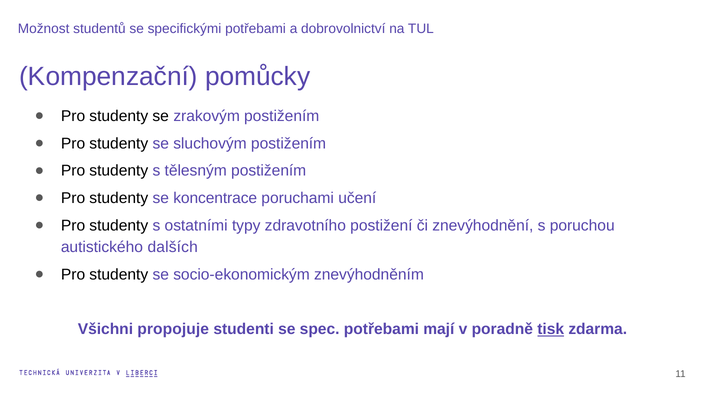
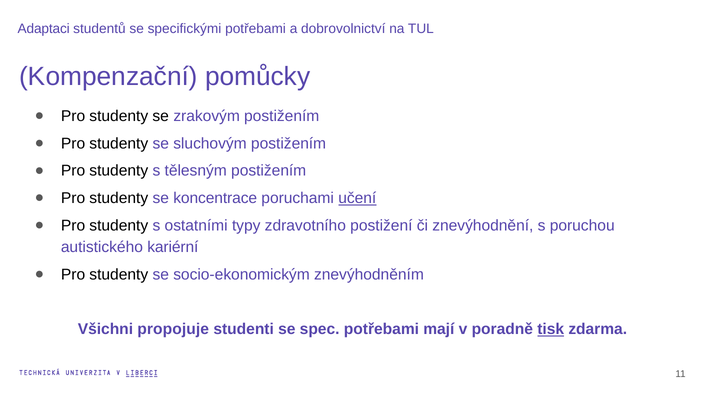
Možnost: Možnost -> Adaptaci (44, 28)
učení underline: none -> present (357, 198)
dalších: dalších -> kariérní (173, 247)
